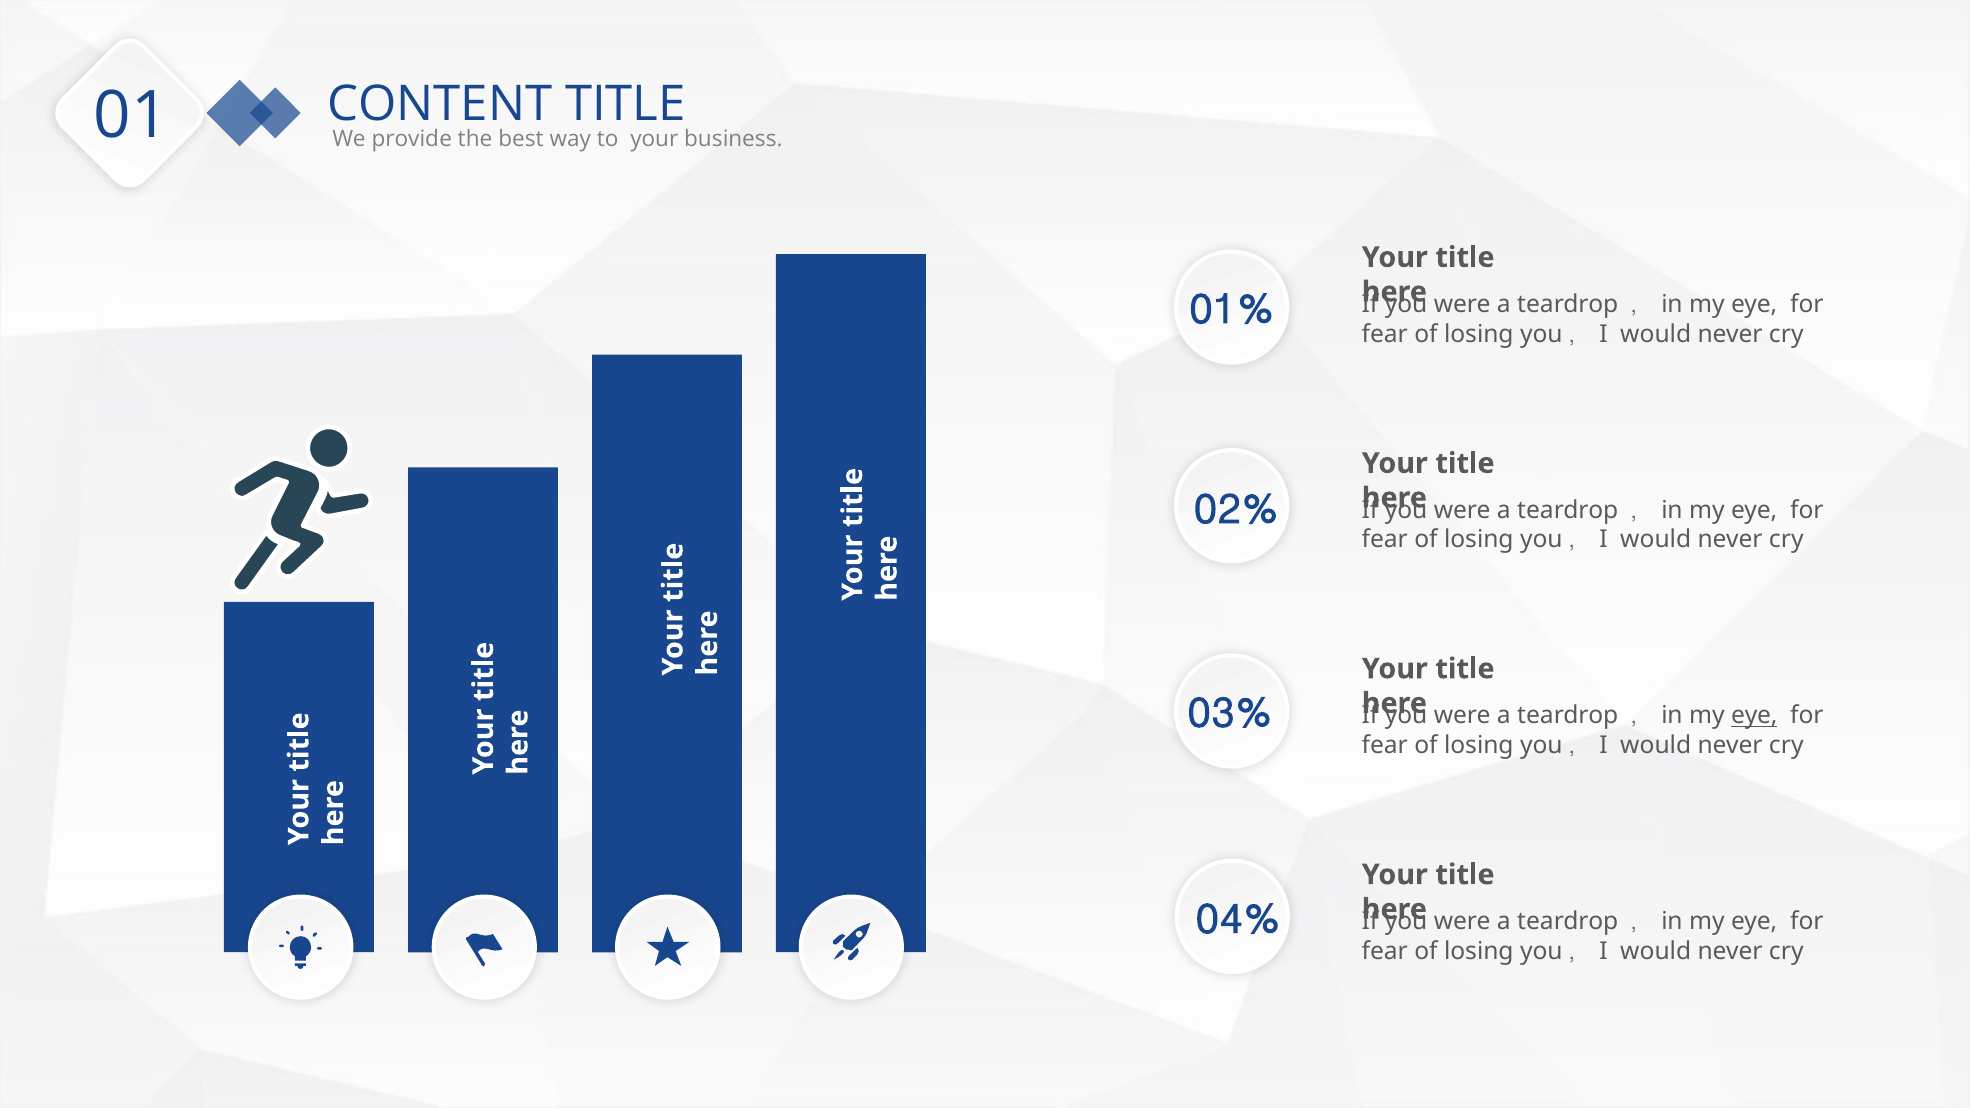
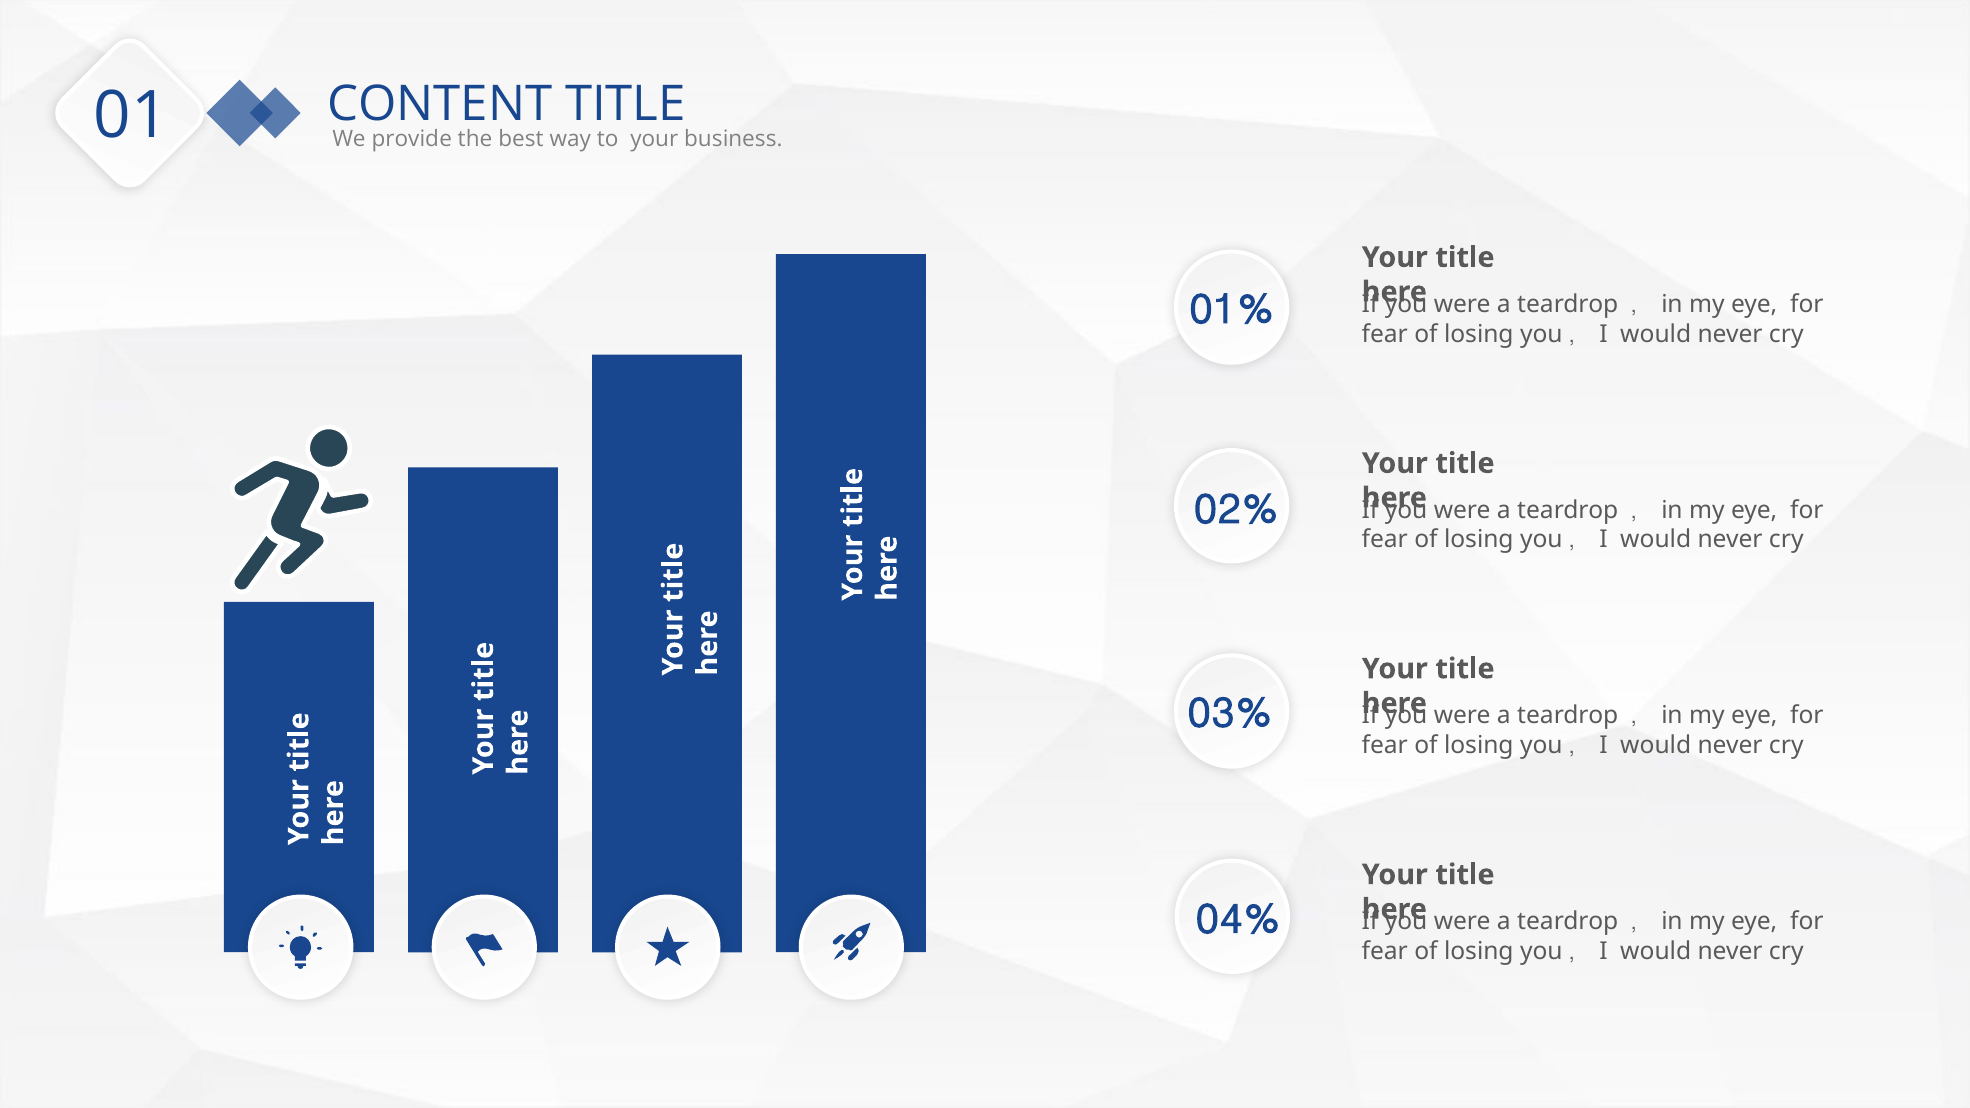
eye underline: present -> none (1754, 716)
